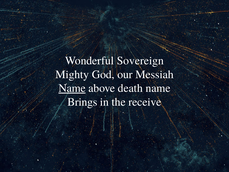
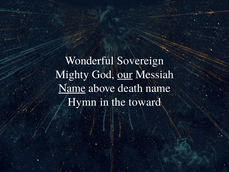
our underline: none -> present (125, 74)
Brings: Brings -> Hymn (82, 102)
receive: receive -> toward (145, 102)
